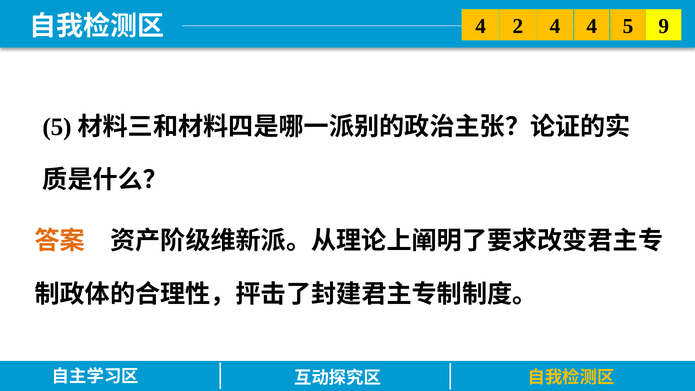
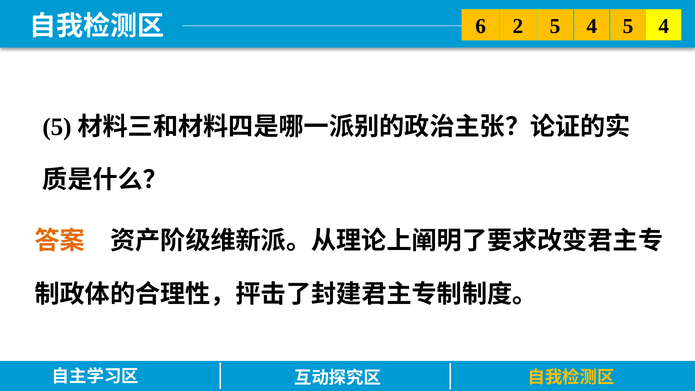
4: 4 -> 6 (481, 26)
2 4: 4 -> 5 (555, 26)
5 9: 9 -> 4 (664, 26)
